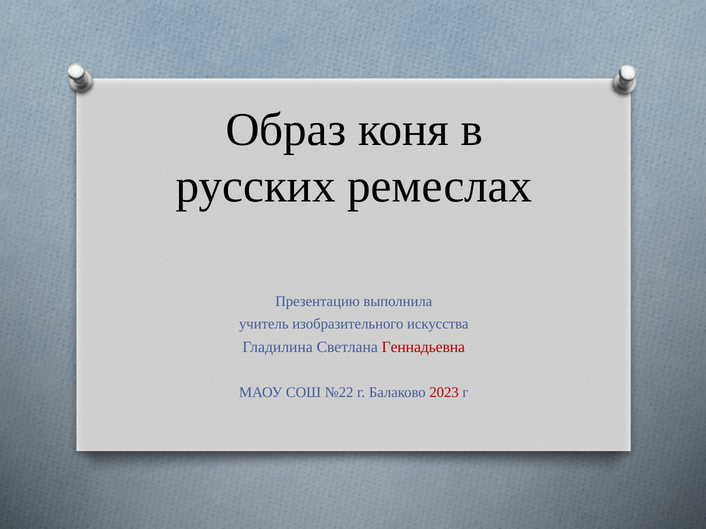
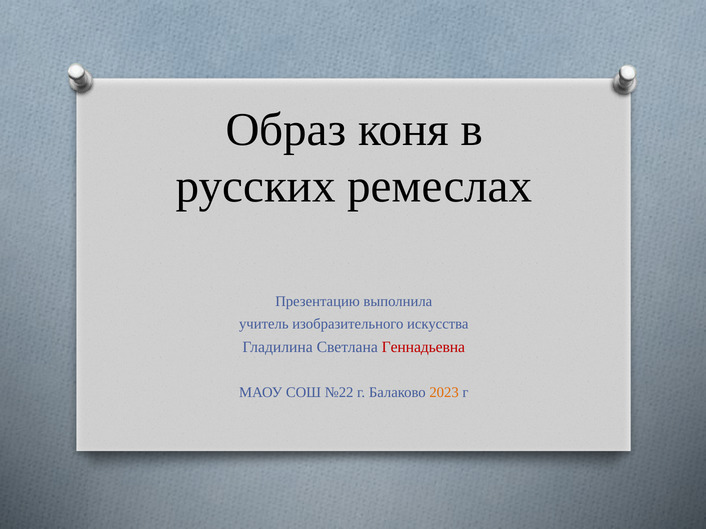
2023 colour: red -> orange (444, 393)
